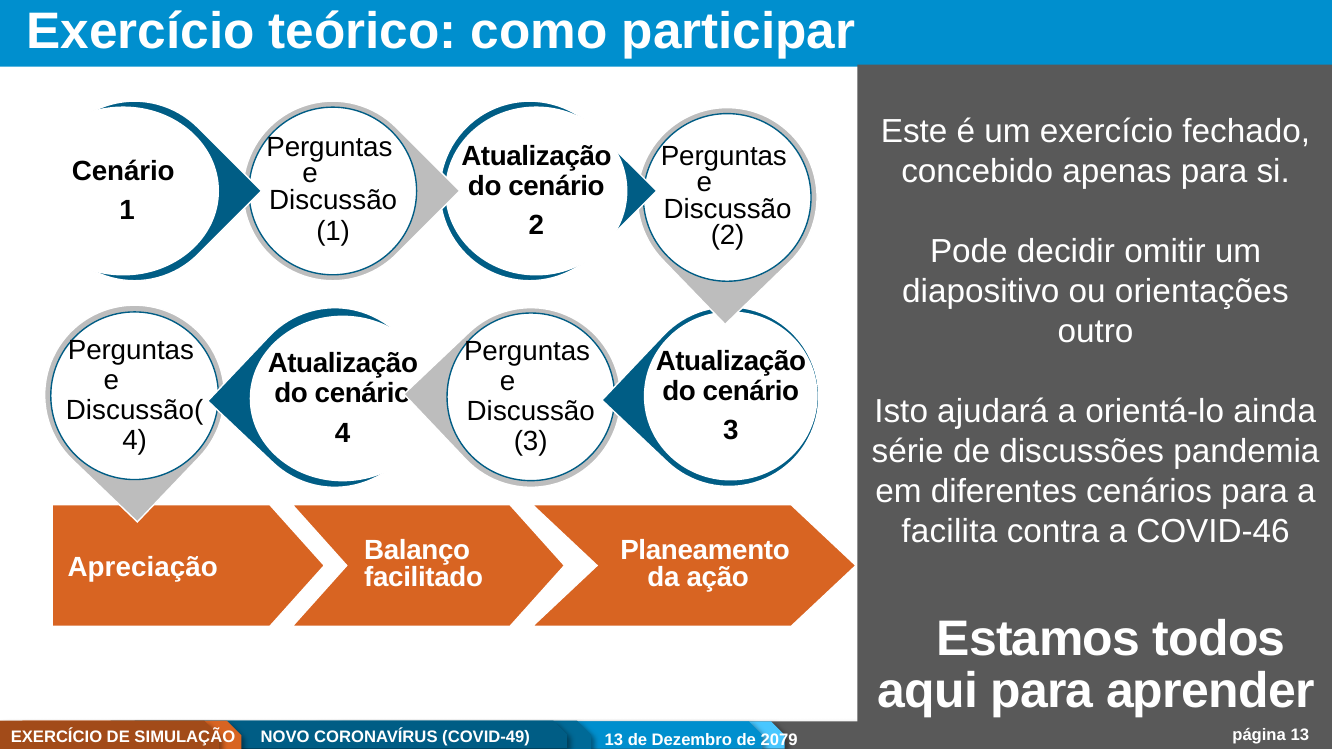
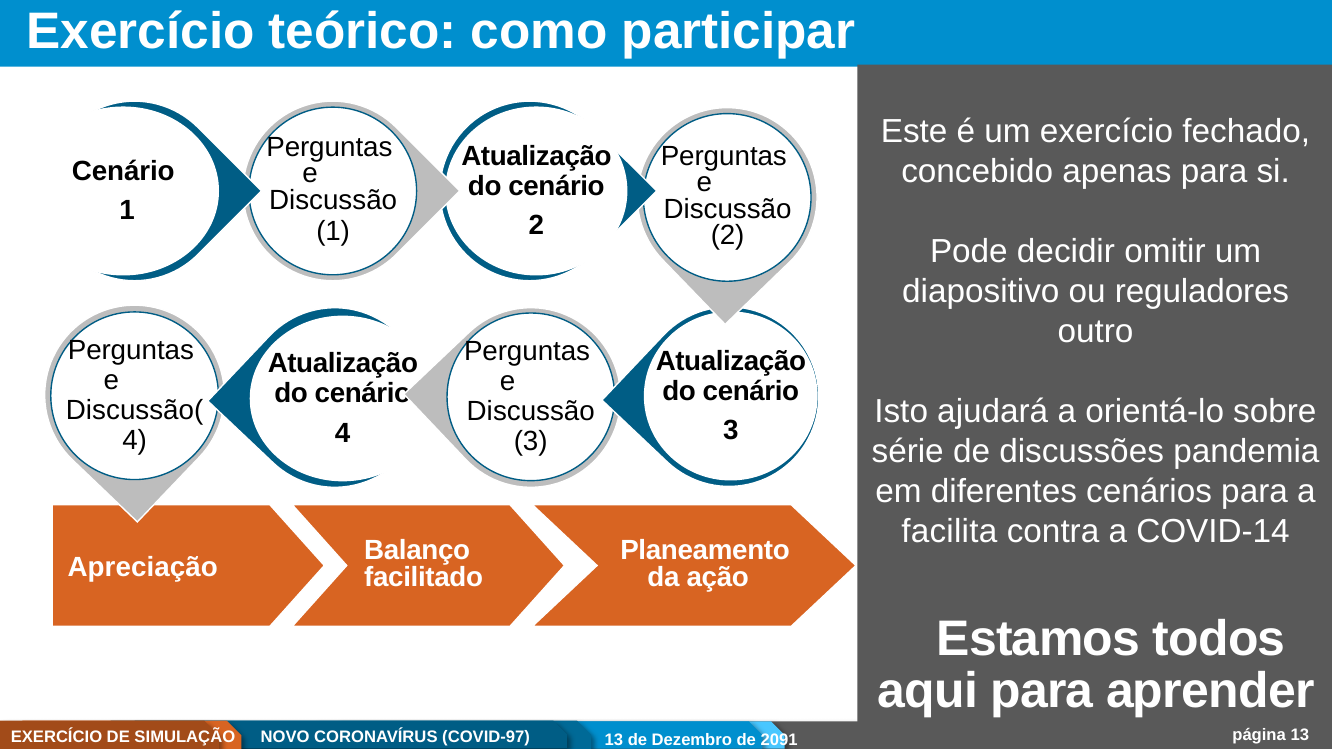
orientações: orientações -> reguladores (1202, 292)
ainda: ainda -> sobre (1275, 412)
COVID-46: COVID-46 -> COVID-14 (1213, 531)
COVID-49: COVID-49 -> COVID-97 (486, 738)
2079: 2079 -> 2091 (779, 740)
